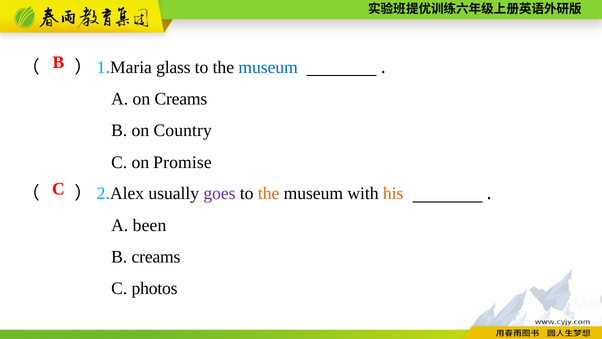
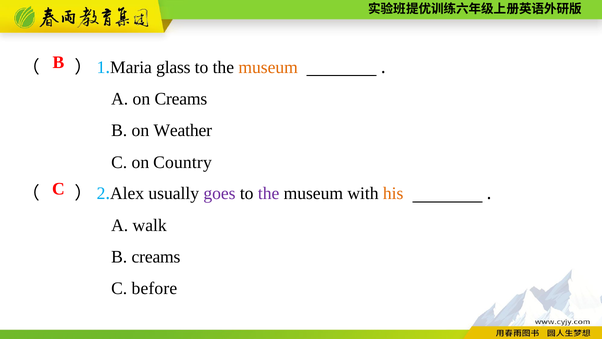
museum colour: blue -> orange (268, 67)
Country: Country -> Weather (183, 130)
Promise: Promise -> Country (182, 162)
the colour: orange -> purple (269, 193)
been: been -> walk (150, 225)
photos: photos -> before (154, 288)
